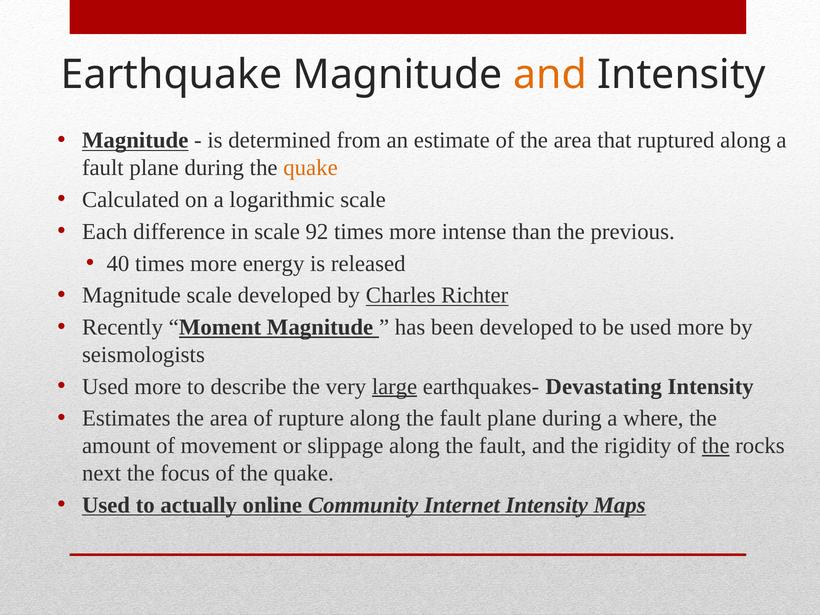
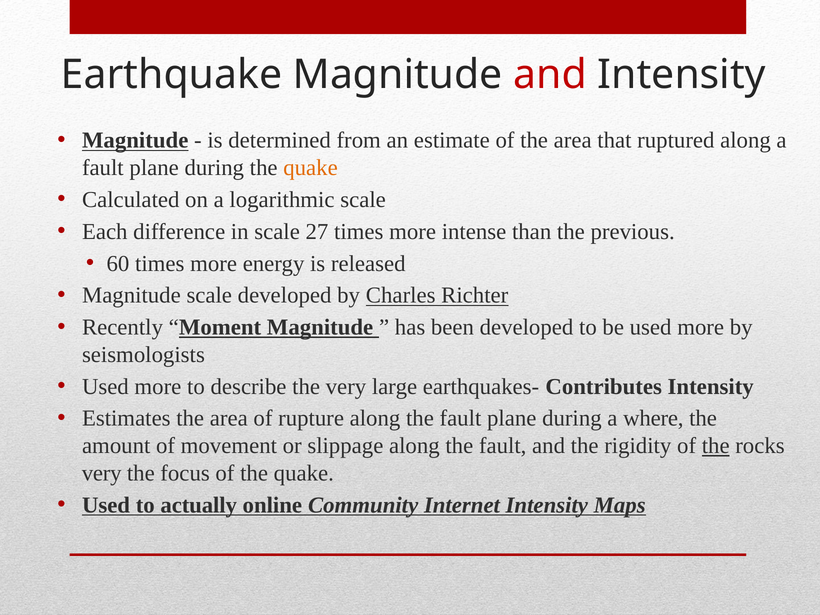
and colour: orange -> red (550, 75)
92: 92 -> 27 (317, 232)
40: 40 -> 60 (118, 263)
large underline: present -> none (394, 387)
Devastating: Devastating -> Contributes (604, 387)
next: next -> very (102, 473)
